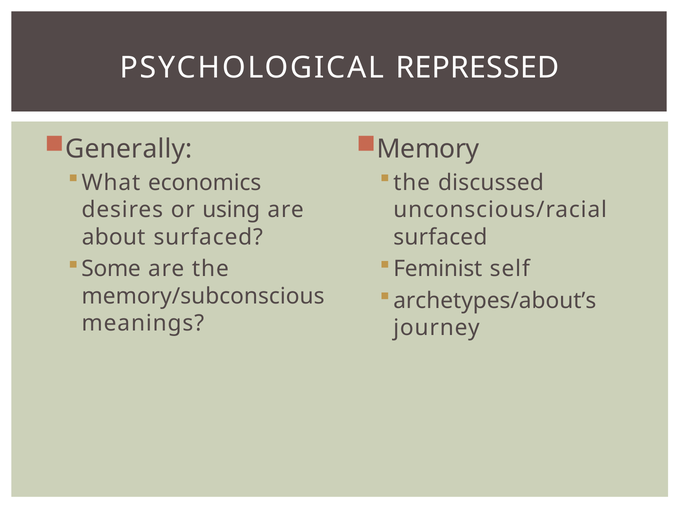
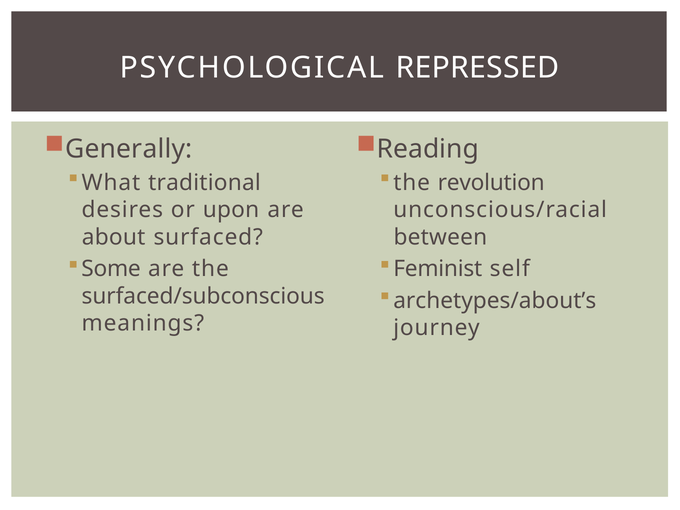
Memory: Memory -> Reading (428, 149)
economics: economics -> traditional (204, 183)
discussed: discussed -> revolution (491, 183)
using: using -> upon (231, 210)
surfaced: surfaced -> between (440, 237)
memory/subconscious: memory/subconscious -> surfaced/subconscious (203, 296)
